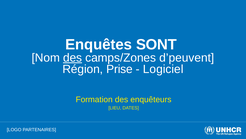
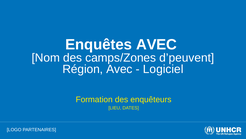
Enquêtes SONT: SONT -> AVEC (156, 44)
des underline: present -> none (73, 57)
Région Prise: Prise -> Avec (119, 69)
